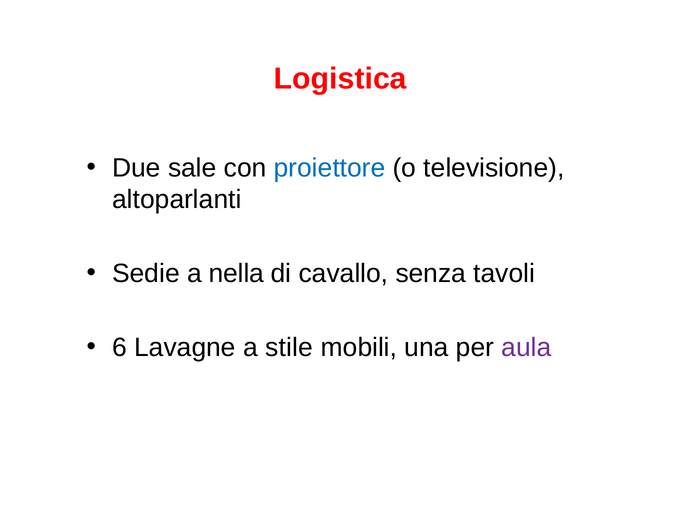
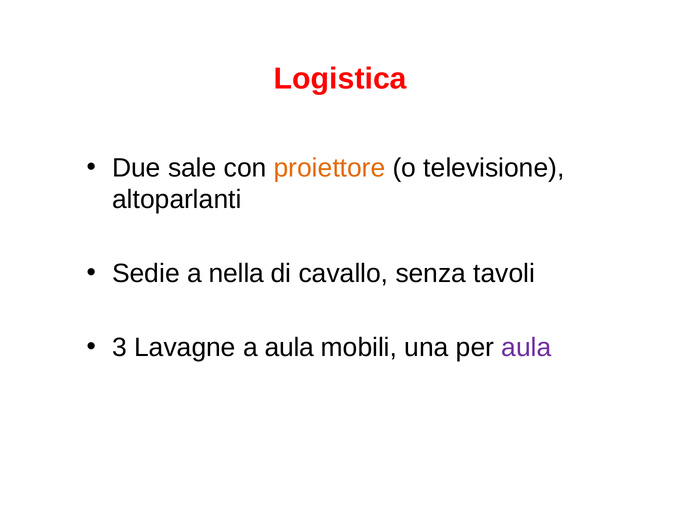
proiettore colour: blue -> orange (330, 168)
6: 6 -> 3 (120, 347)
a stile: stile -> aula (289, 347)
